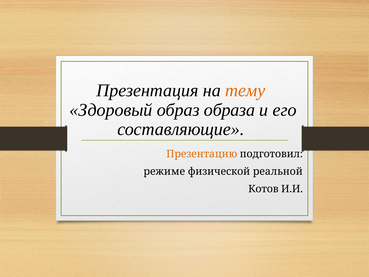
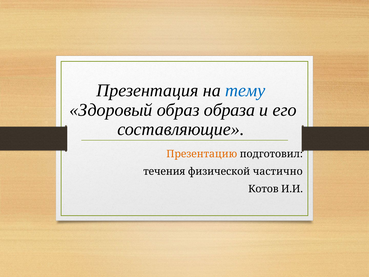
тему colour: orange -> blue (245, 90)
режиме: режиме -> течения (164, 171)
реальной: реальной -> частично (278, 171)
